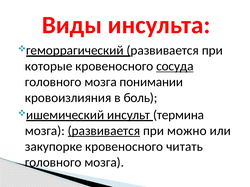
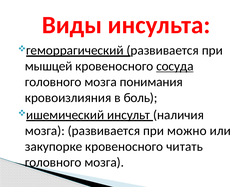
которые: которые -> мышцей (49, 66)
понимании: понимании -> понимания (151, 82)
термина: термина -> наличия (178, 115)
развивается underline: present -> none (104, 131)
